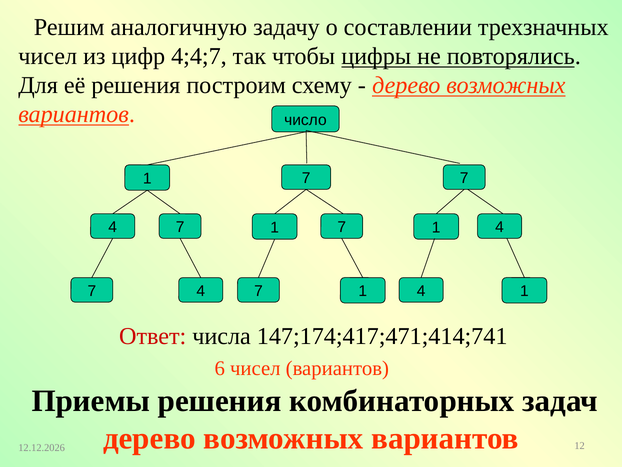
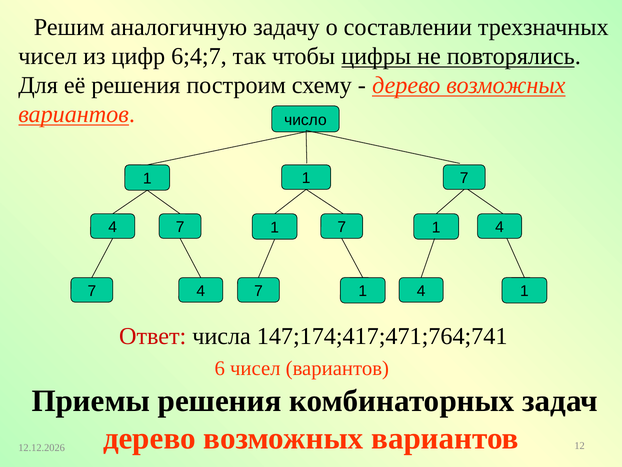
4;4;7: 4;4;7 -> 6;4;7 (199, 56)
7: 7 -> 1 (306, 178)
147;174;417;471;414;741: 147;174;417;471;414;741 -> 147;174;417;471;764;741 (382, 336)
